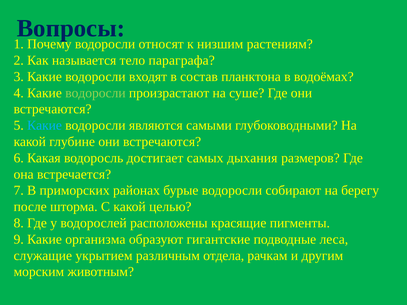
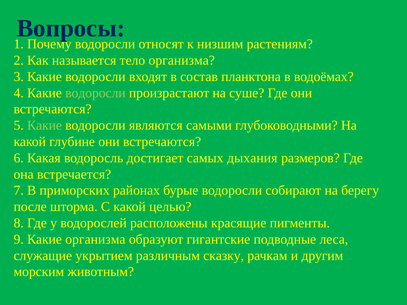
тело параграфа: параграфа -> организма (182, 60)
Какие colour: light blue -> light green (45, 126)
отдела: отдела -> сказку (224, 256)
